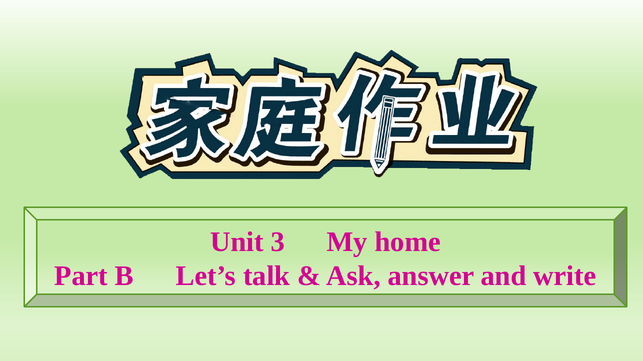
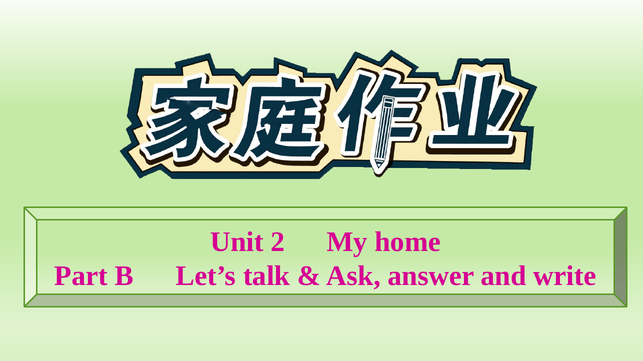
3: 3 -> 2 (278, 243)
